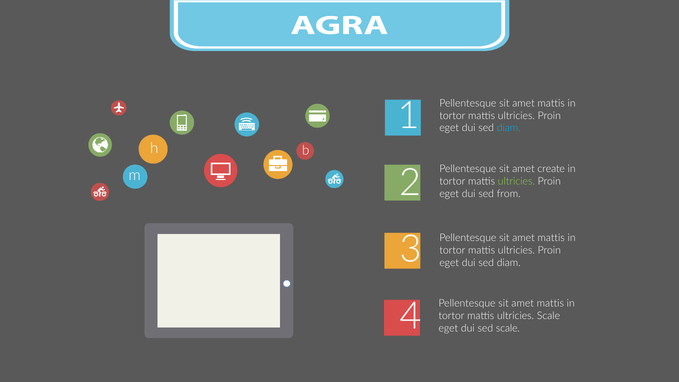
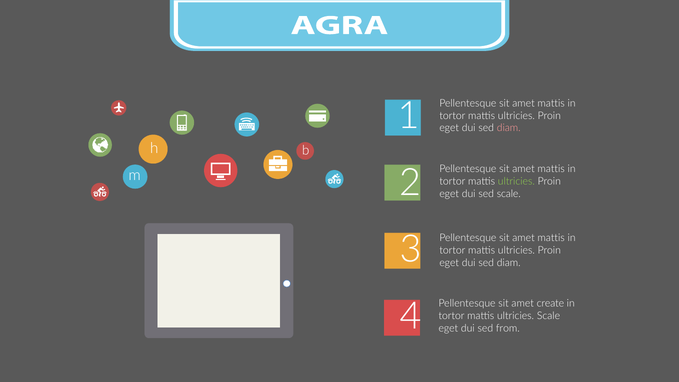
diam colour: light blue -> pink (509, 128)
create: create -> mattis (551, 169)
sed from: from -> scale (509, 194)
mattis: mattis -> create (550, 303)
sed scale: scale -> from (508, 328)
